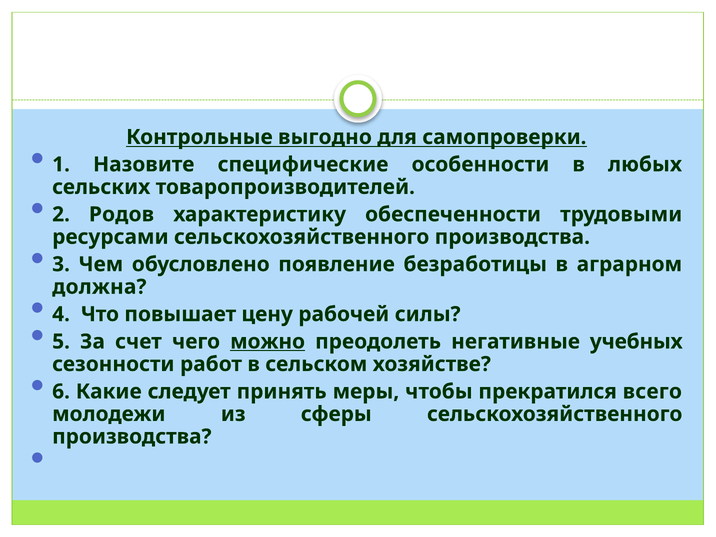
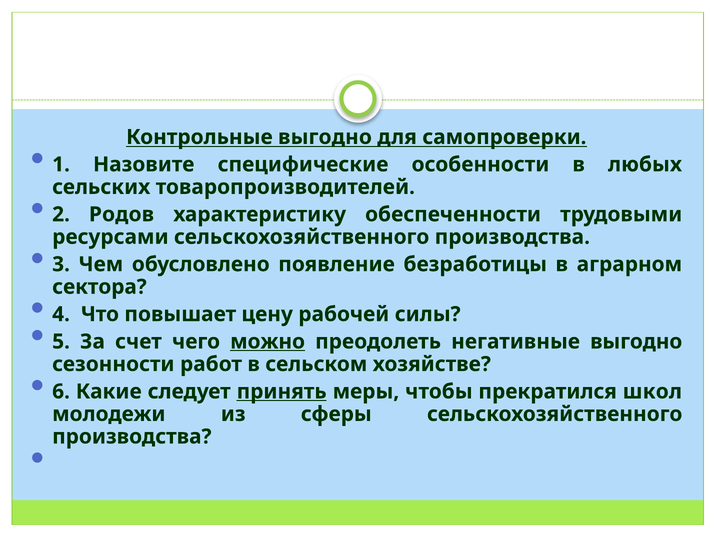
должна: должна -> сектора (99, 287)
негативные учебных: учебных -> выгодно (636, 342)
принять underline: none -> present (282, 392)
всего: всего -> школ (652, 392)
